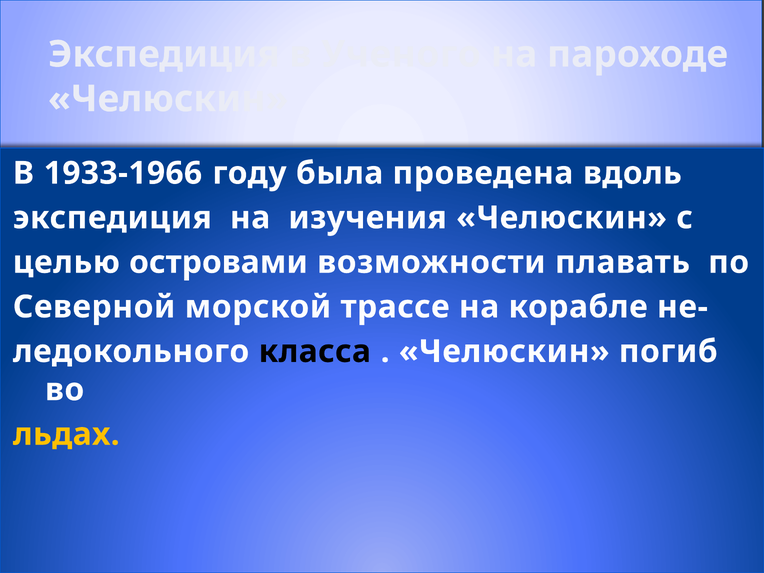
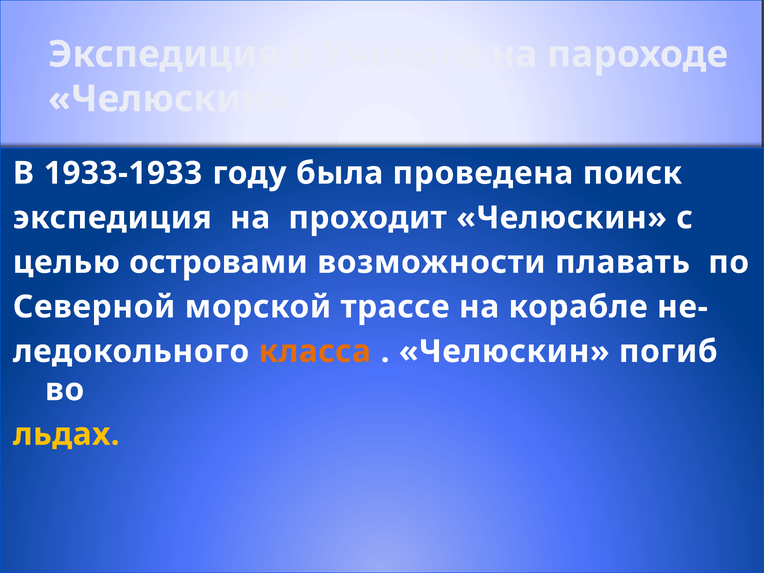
1933-1966: 1933-1966 -> 1933-1933 (123, 173)
вдоль: вдоль -> поиск (632, 173)
изучения: изучения -> проходит (368, 218)
класса colour: black -> orange (315, 351)
